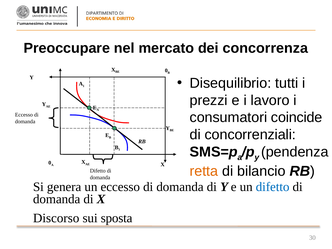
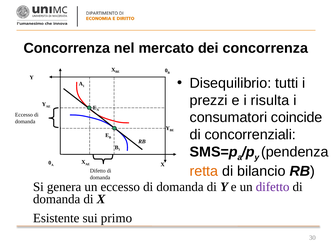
Preoccupare: Preoccupare -> Concorrenza (67, 48)
lavoro: lavoro -> risulta (270, 100)
difetto colour: blue -> purple (273, 187)
Discorso: Discorso -> Esistente (56, 218)
sposta: sposta -> primo (116, 218)
